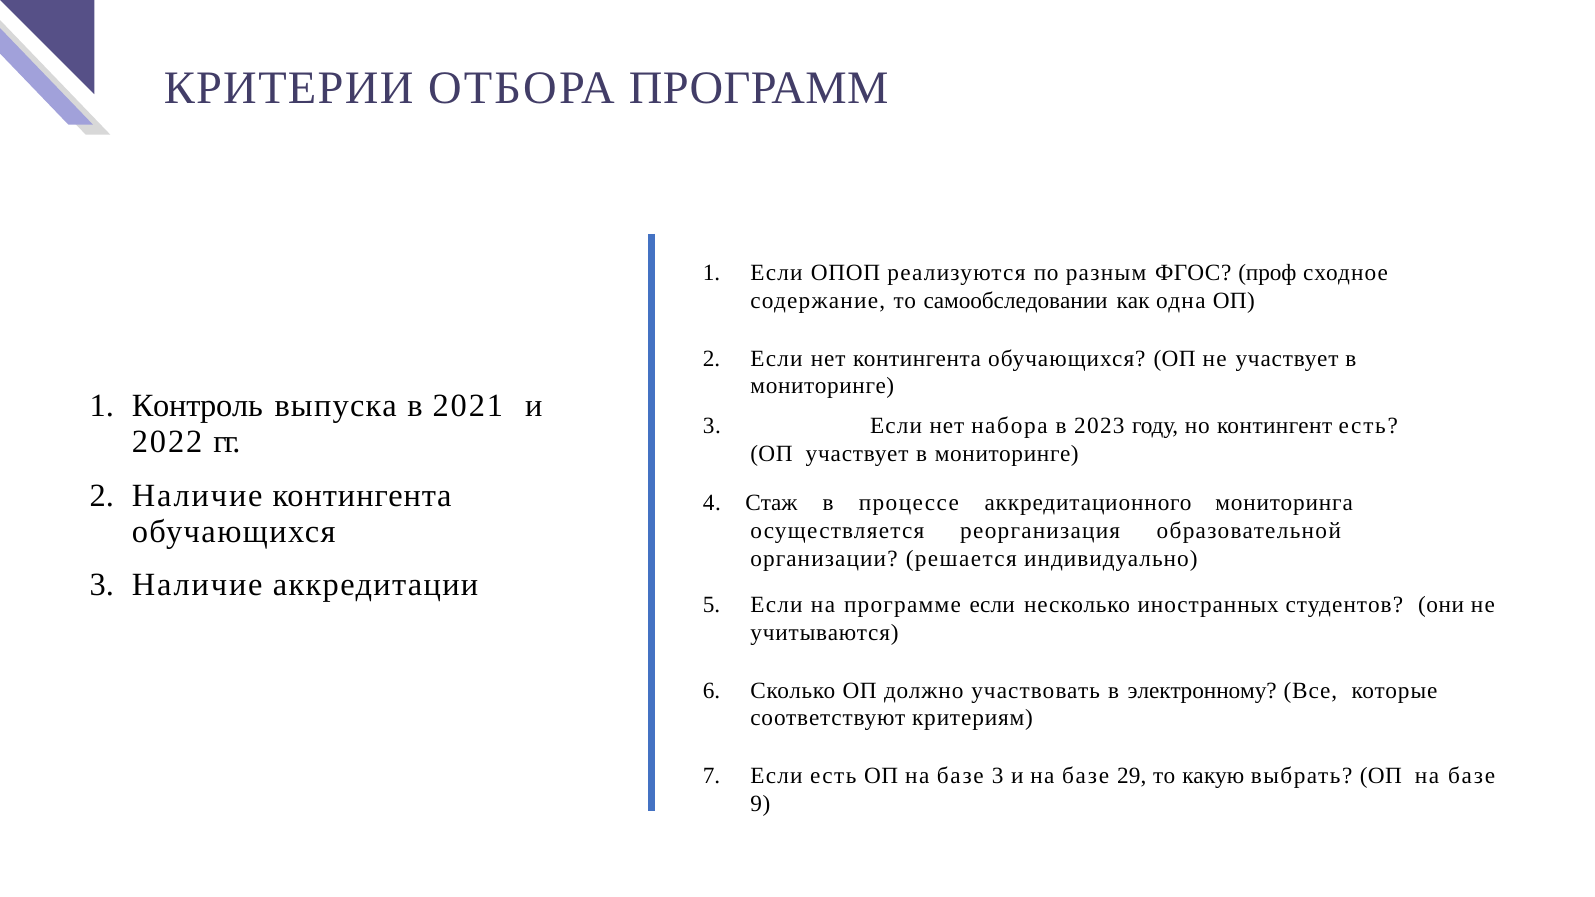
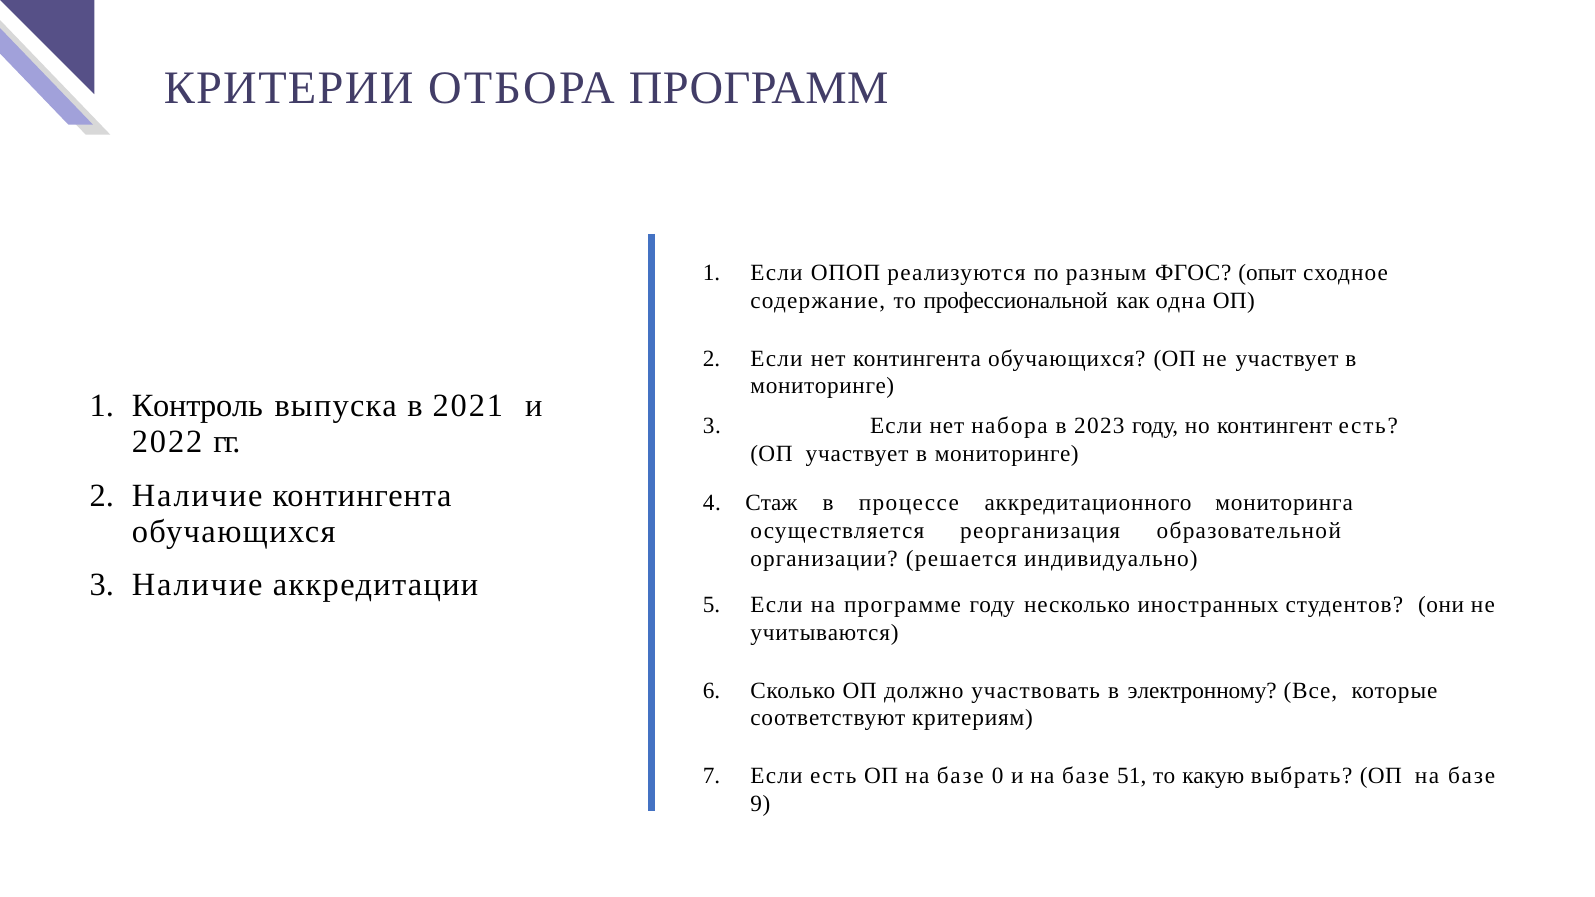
проф: проф -> опыт (1267, 273)
самообследовании: самообследовании -> профессиональной (1016, 301)
программе если: если -> году (992, 605)
базе 3: 3 -> 0 (998, 776)
29: 29 -> 51 (1132, 776)
